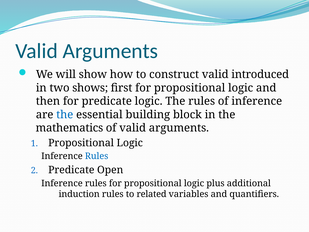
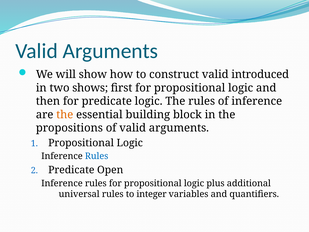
the colour: blue -> orange (65, 115)
mathematics: mathematics -> propositions (69, 128)
induction: induction -> universal (79, 194)
related: related -> integer (152, 194)
